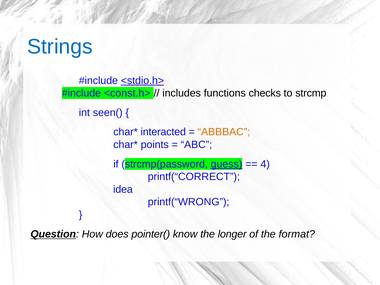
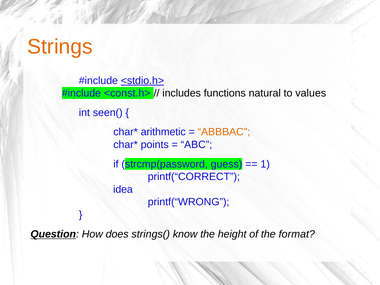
Strings colour: blue -> orange (60, 47)
checks: checks -> natural (265, 93)
strcmp: strcmp -> values (311, 93)
interacted: interacted -> arithmetic (163, 132)
guess underline: present -> none (226, 164)
4: 4 -> 1 (265, 164)
pointer(: pointer( -> strings( (151, 234)
longer: longer -> height (232, 234)
